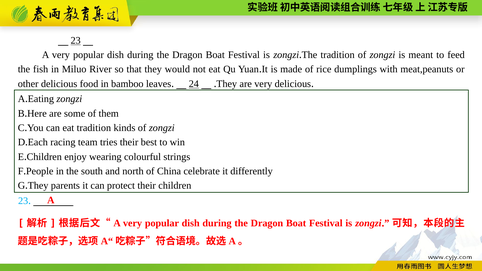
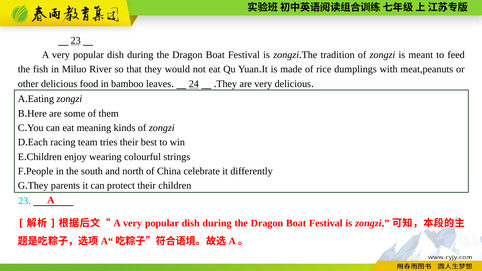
eat tradition: tradition -> meaning (94, 128)
